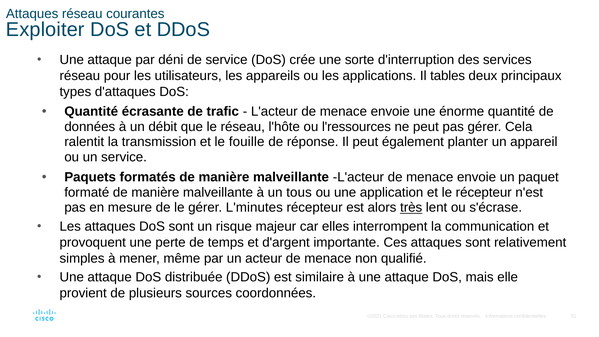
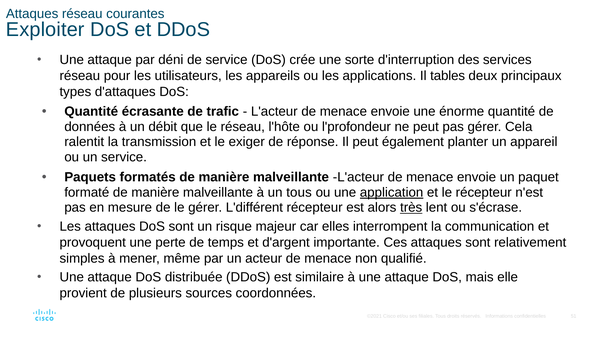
l'ressources: l'ressources -> l'profondeur (356, 127)
fouille: fouille -> exiger (247, 142)
application underline: none -> present (392, 192)
L'minutes: L'minutes -> L'différent (254, 208)
